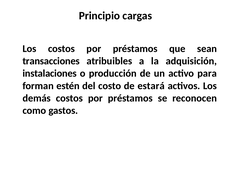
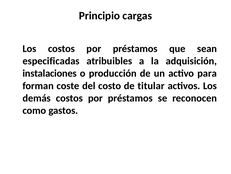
transacciones: transacciones -> especificadas (51, 61)
estén: estén -> coste (68, 85)
estará: estará -> titular (151, 85)
